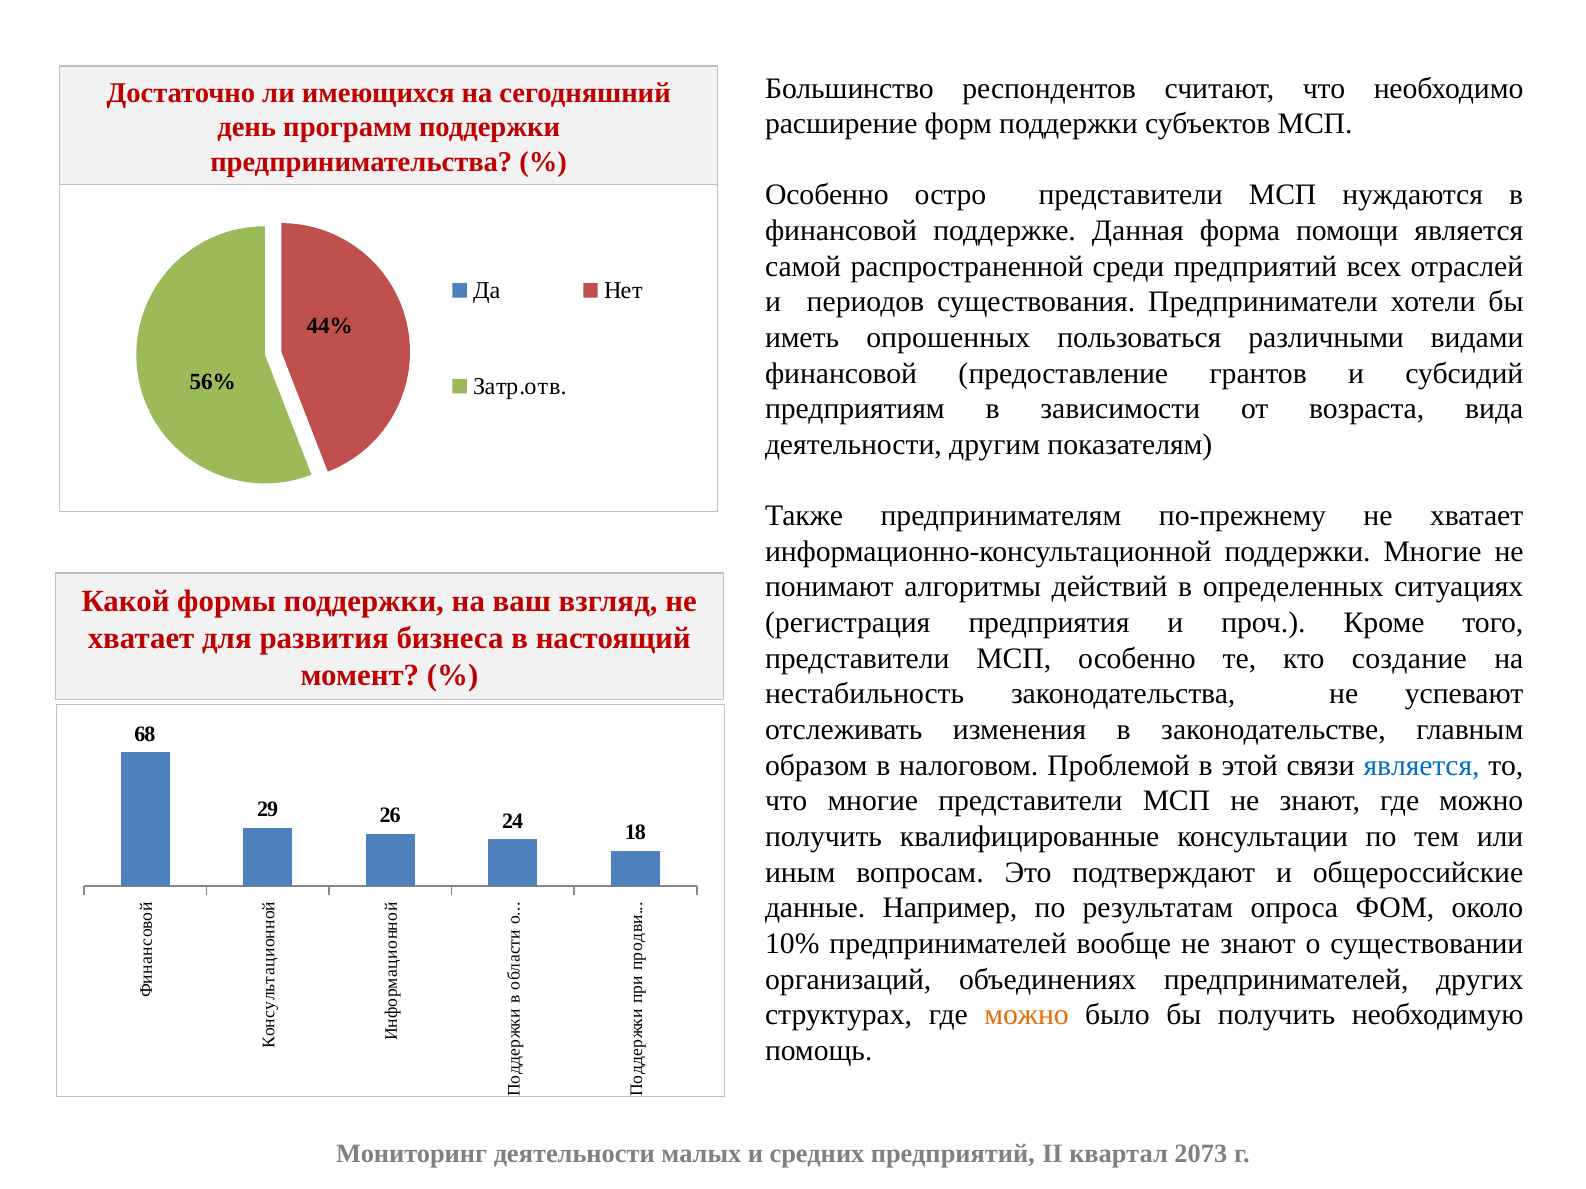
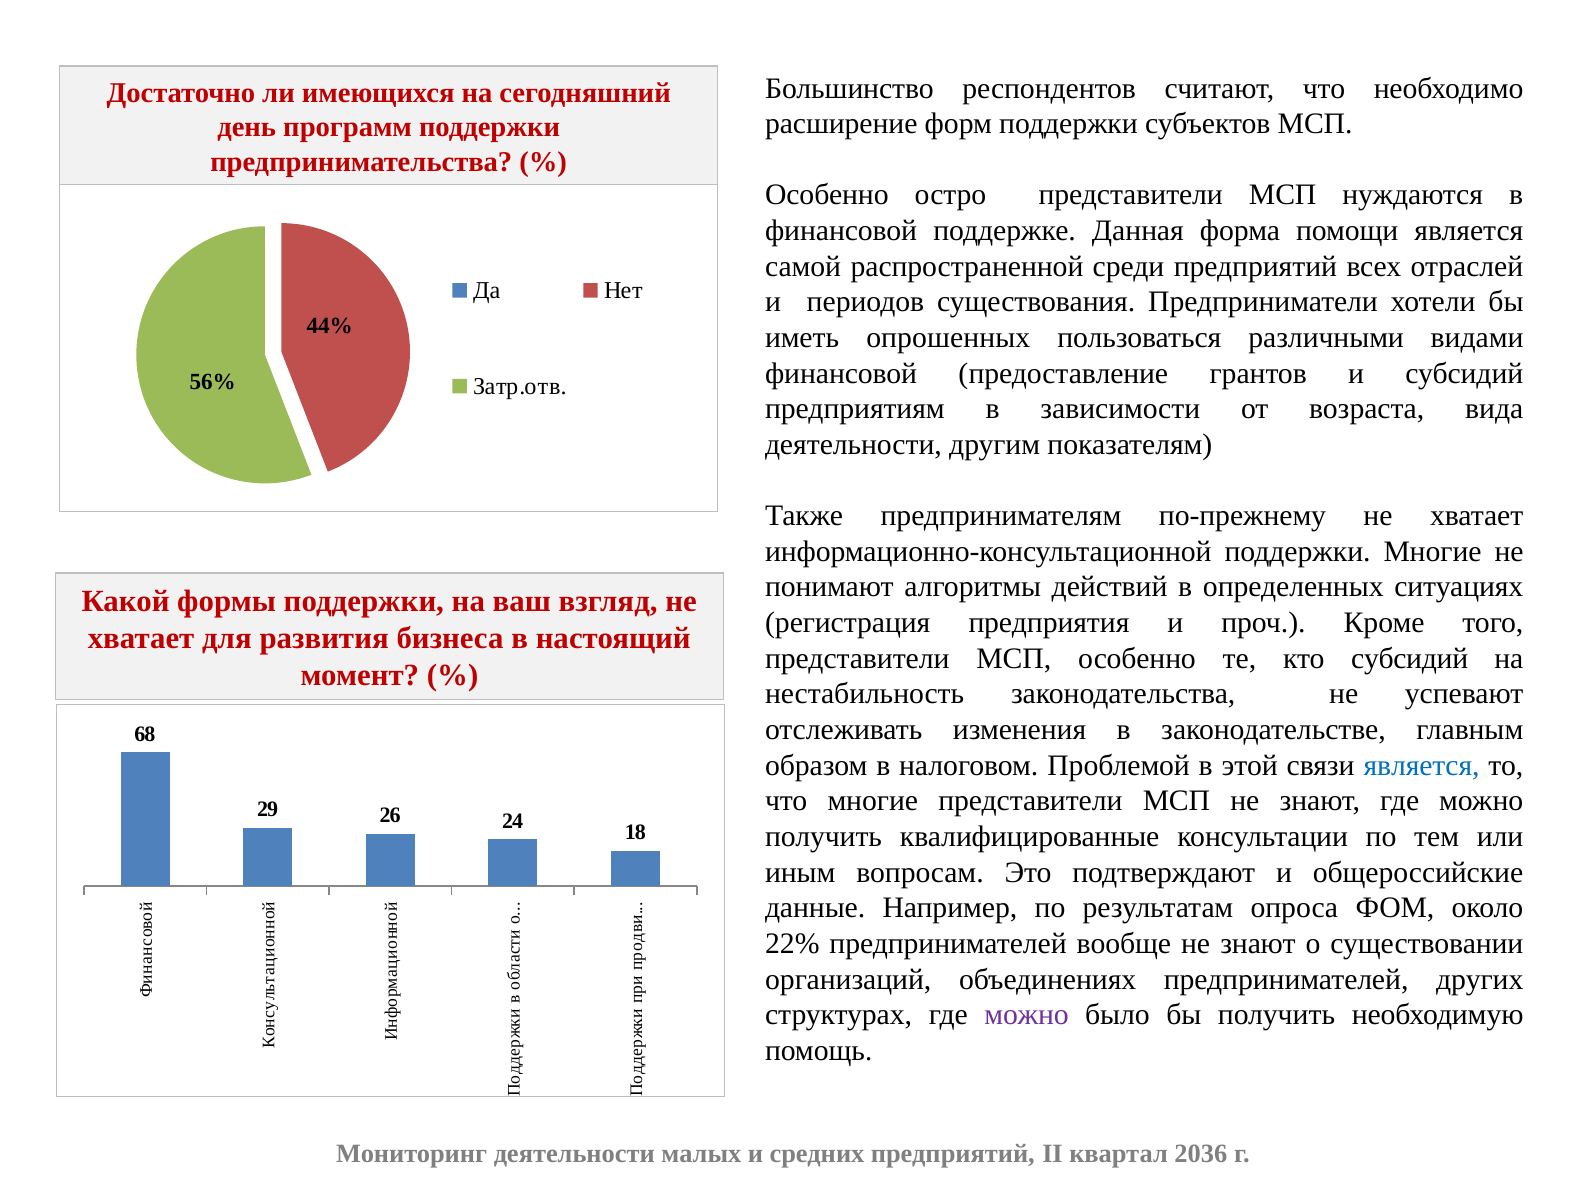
кто создание: создание -> субсидий (1410, 659)
10%: 10% -> 22% (792, 944)
можно colour: orange -> purple (1027, 1015)
2073: 2073 -> 2036 (1201, 1155)
